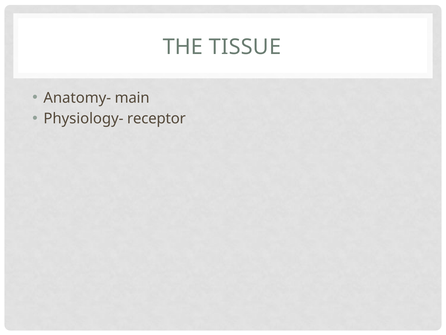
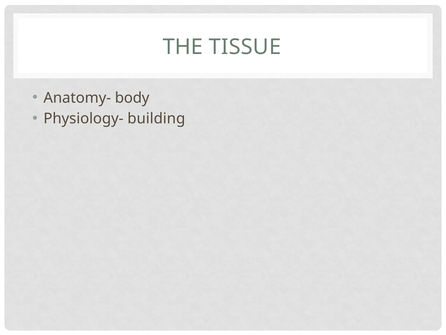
main: main -> body (132, 98)
receptor: receptor -> building (156, 118)
